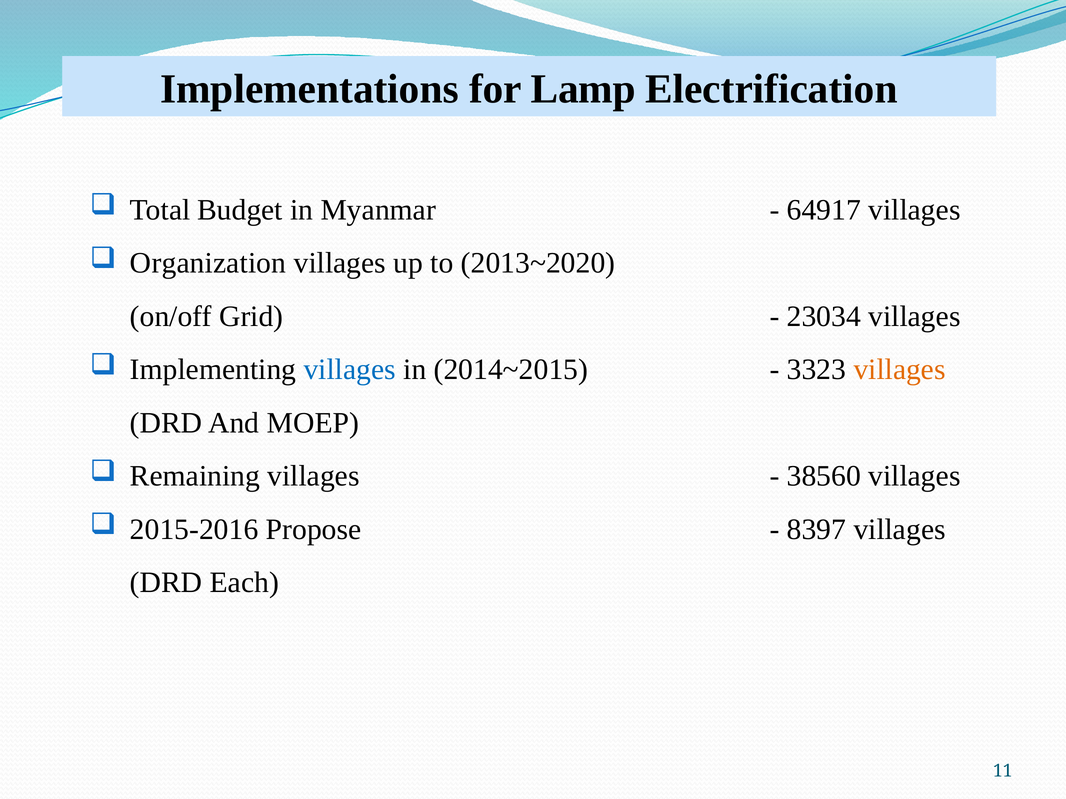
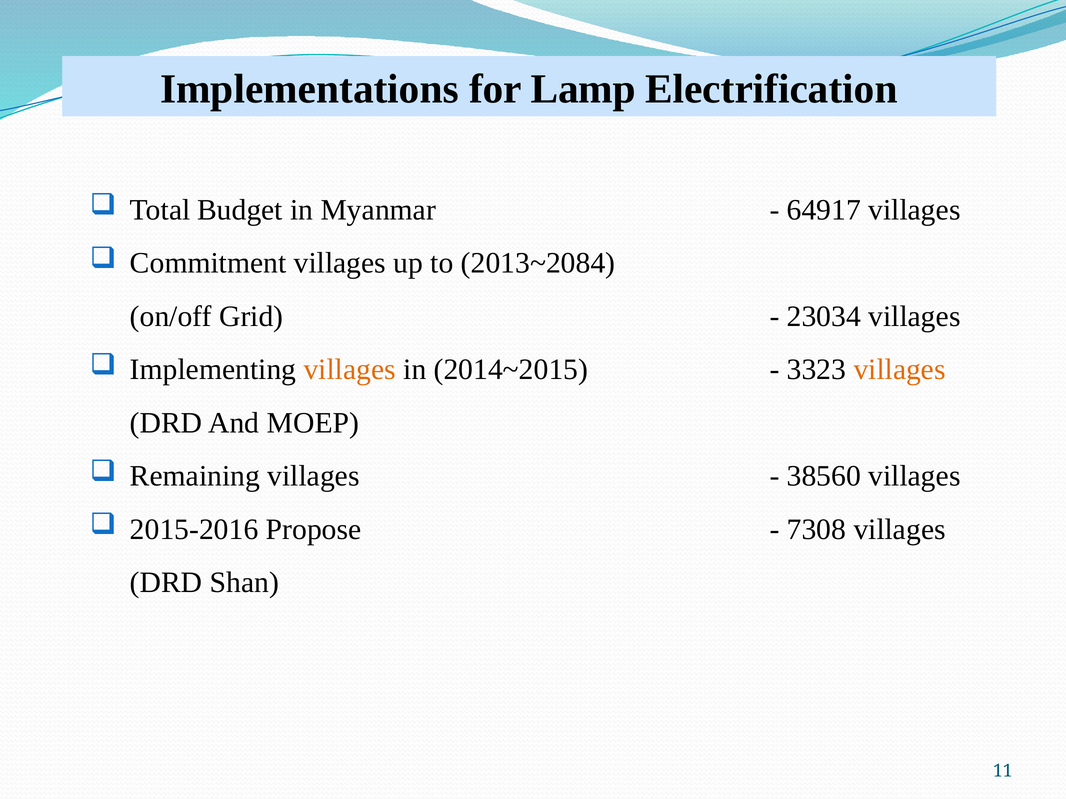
Organization: Organization -> Commitment (208, 263)
2013~2020: 2013~2020 -> 2013~2084 (538, 263)
villages colour: blue -> orange (350, 370)
8397: 8397 -> 7308 (816, 530)
Each: Each -> Shan (244, 583)
